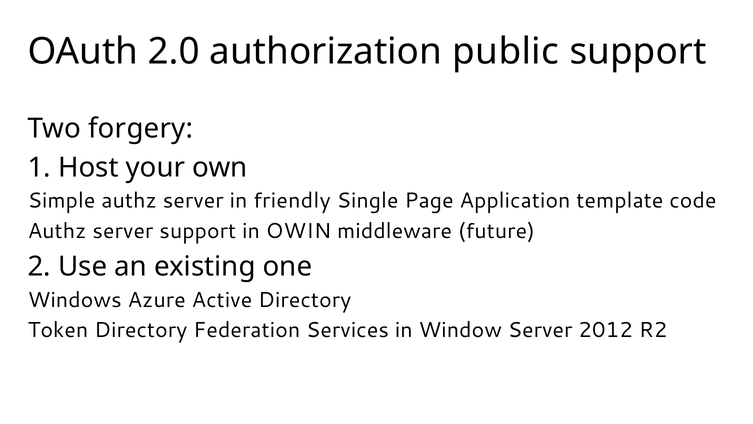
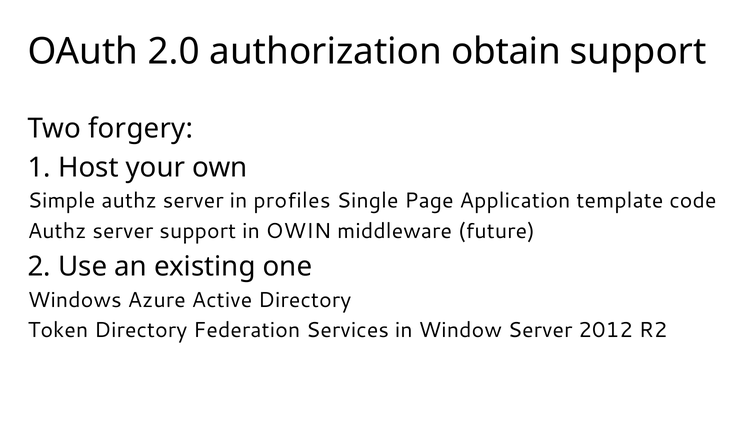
public: public -> obtain (506, 52)
friendly: friendly -> profiles (292, 201)
